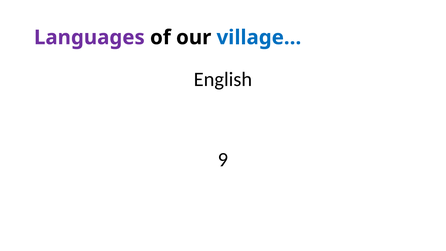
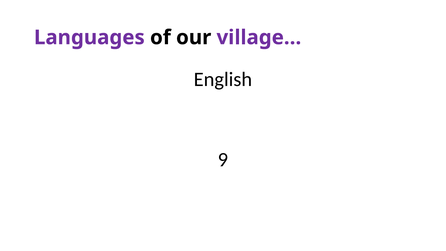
village… colour: blue -> purple (259, 37)
